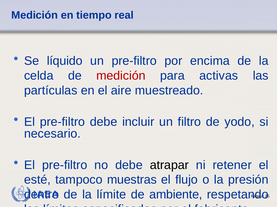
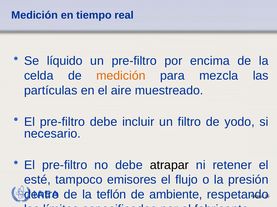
medición colour: red -> orange (121, 76)
activas: activas -> mezcla (219, 76)
muestras: muestras -> emisores (132, 180)
límite: límite -> teflón (111, 195)
